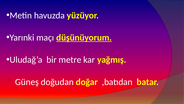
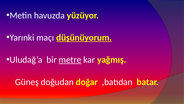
metre underline: none -> present (70, 59)
